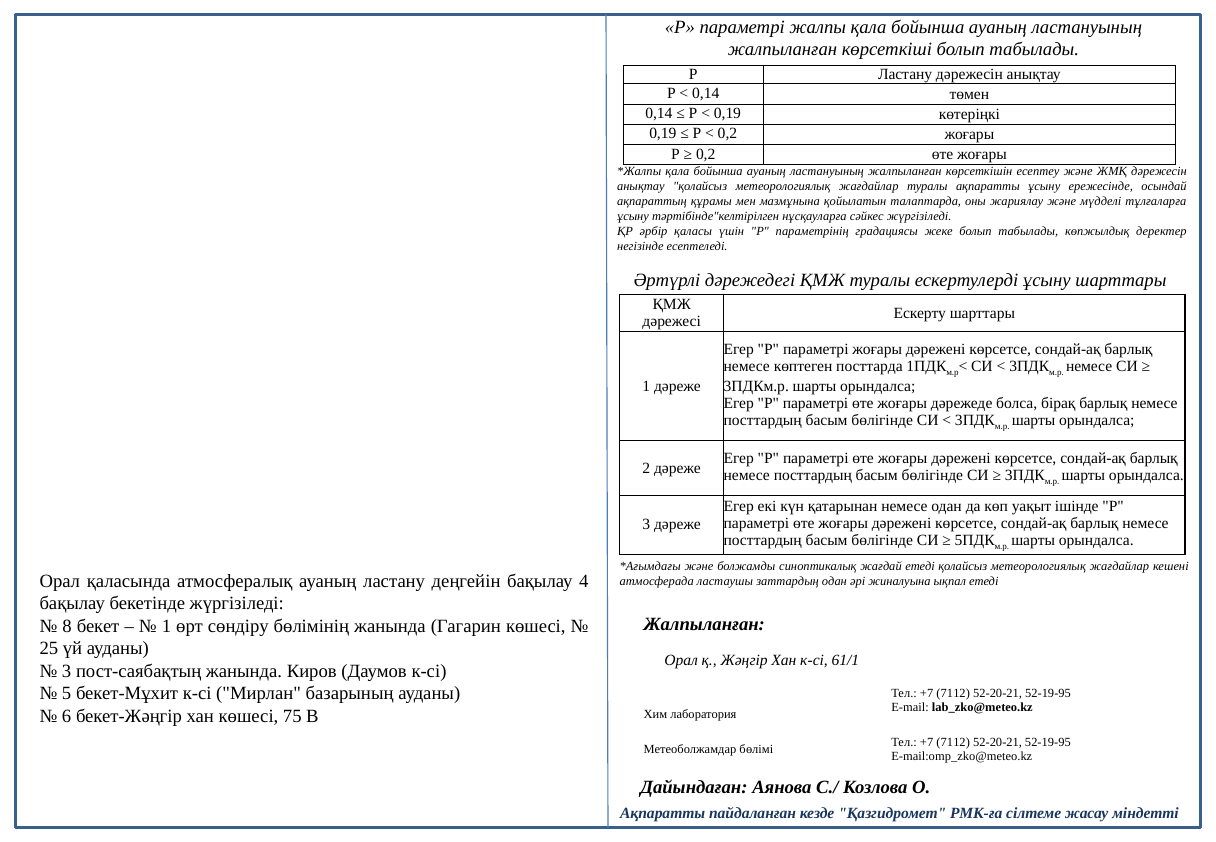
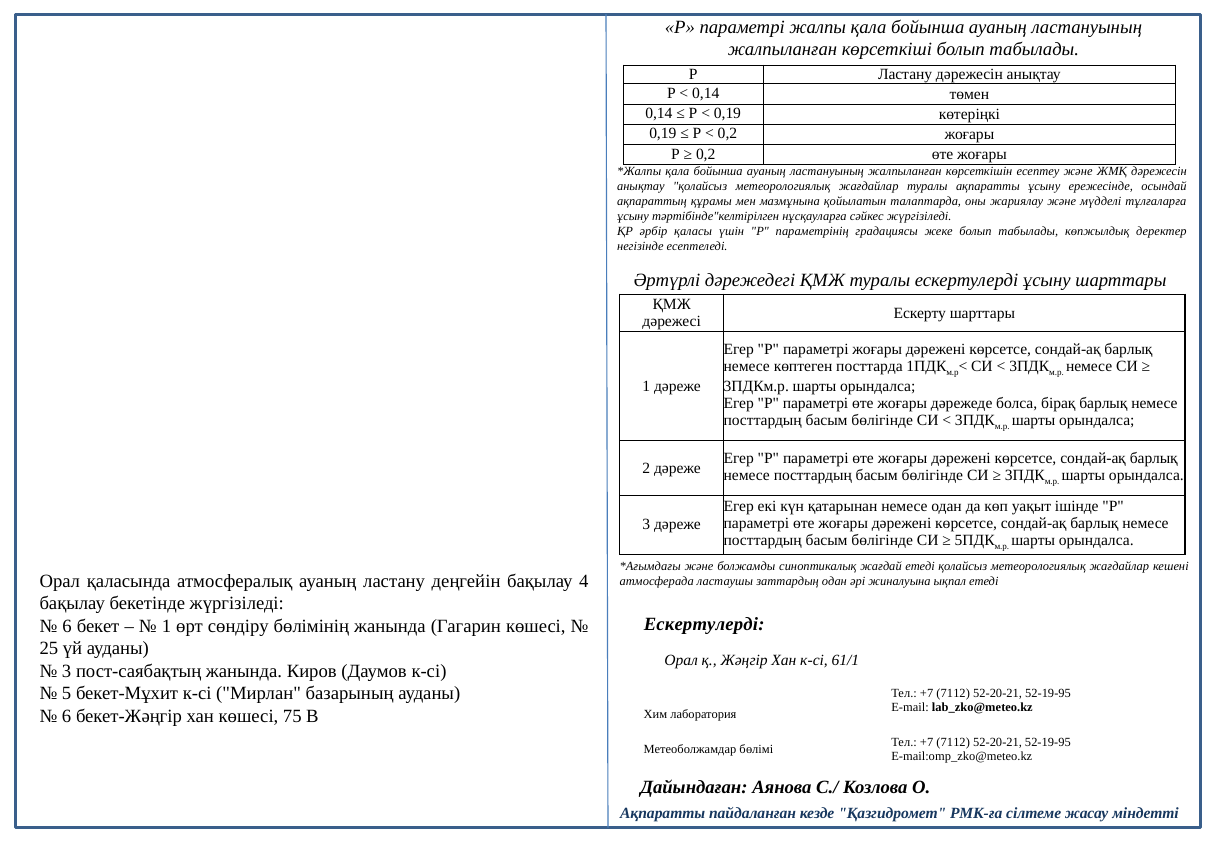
Жалпыланған: Жалпыланған -> Ескертулерді (704, 624)
8: 8 -> 6 (67, 626)
